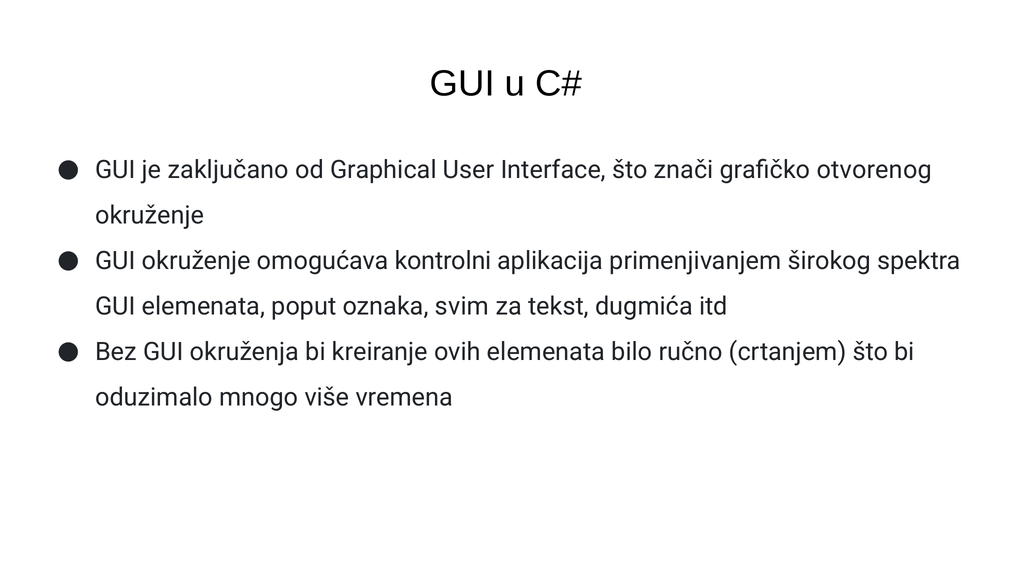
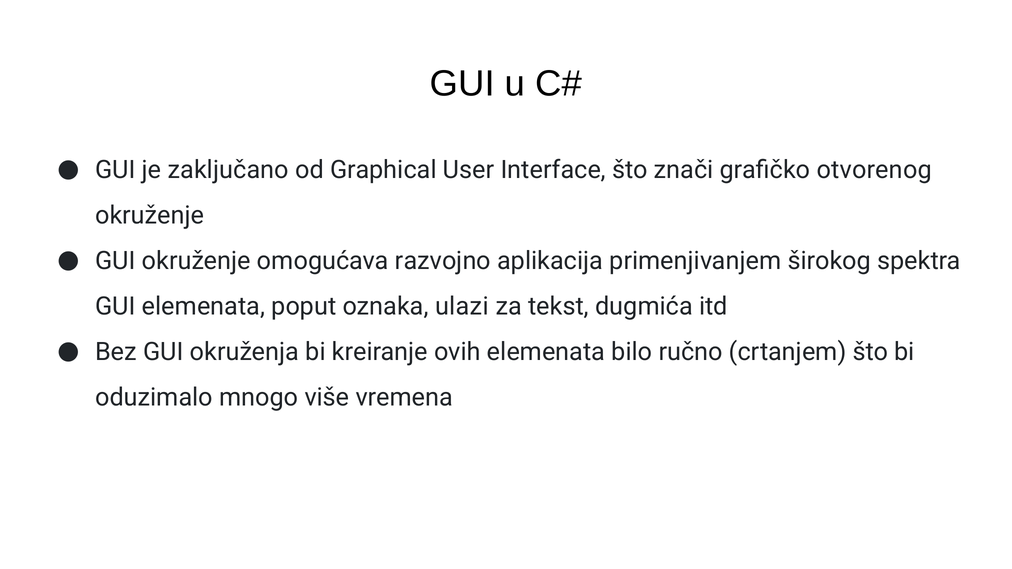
kontrolni: kontrolni -> razvojno (443, 261)
svim: svim -> ulazi (462, 306)
